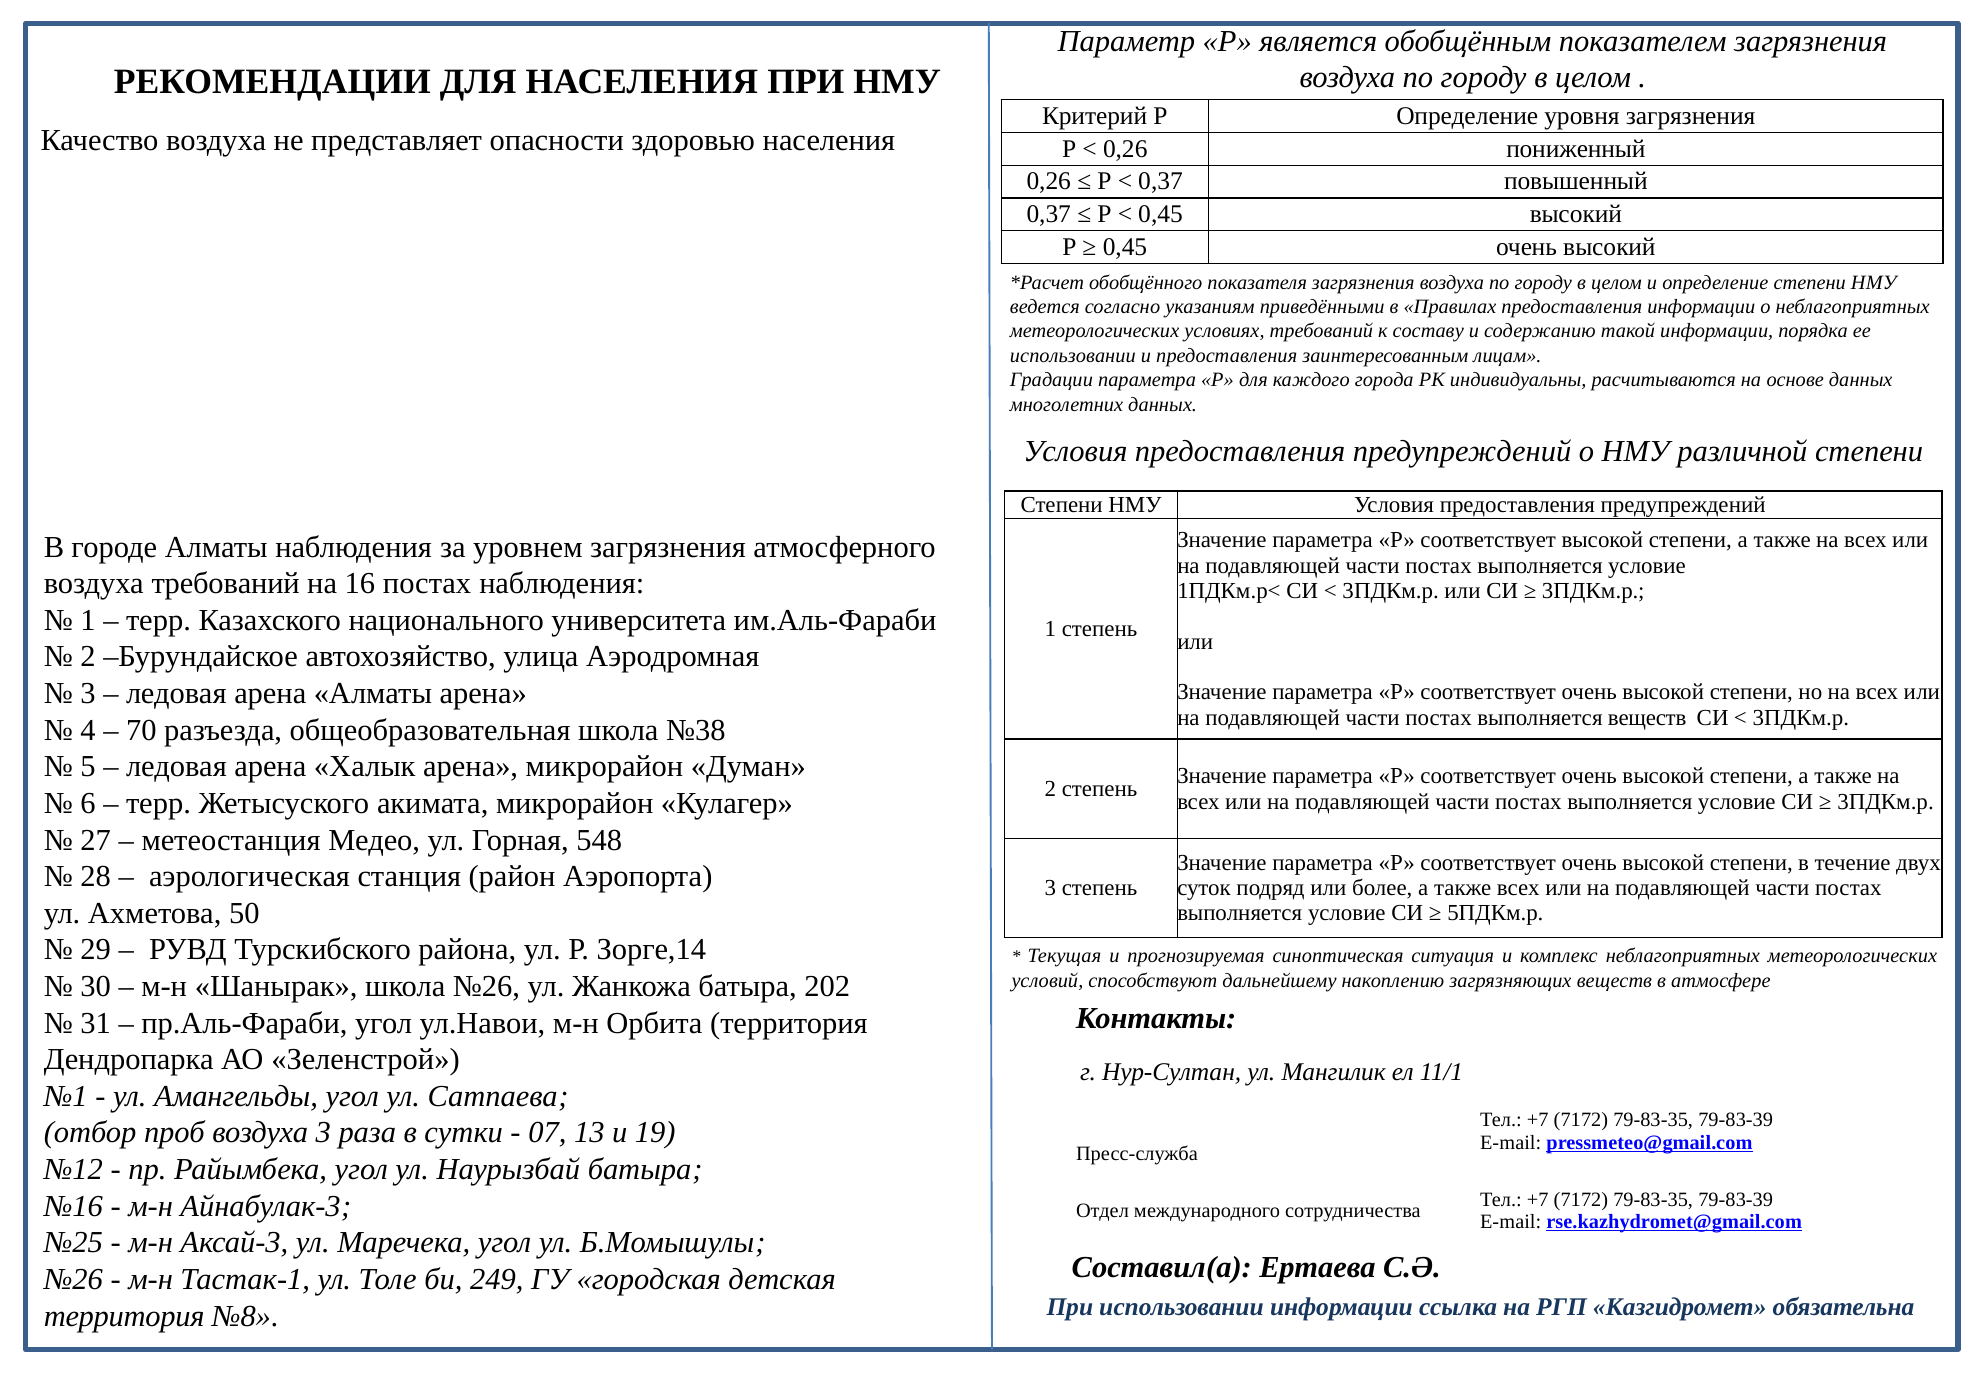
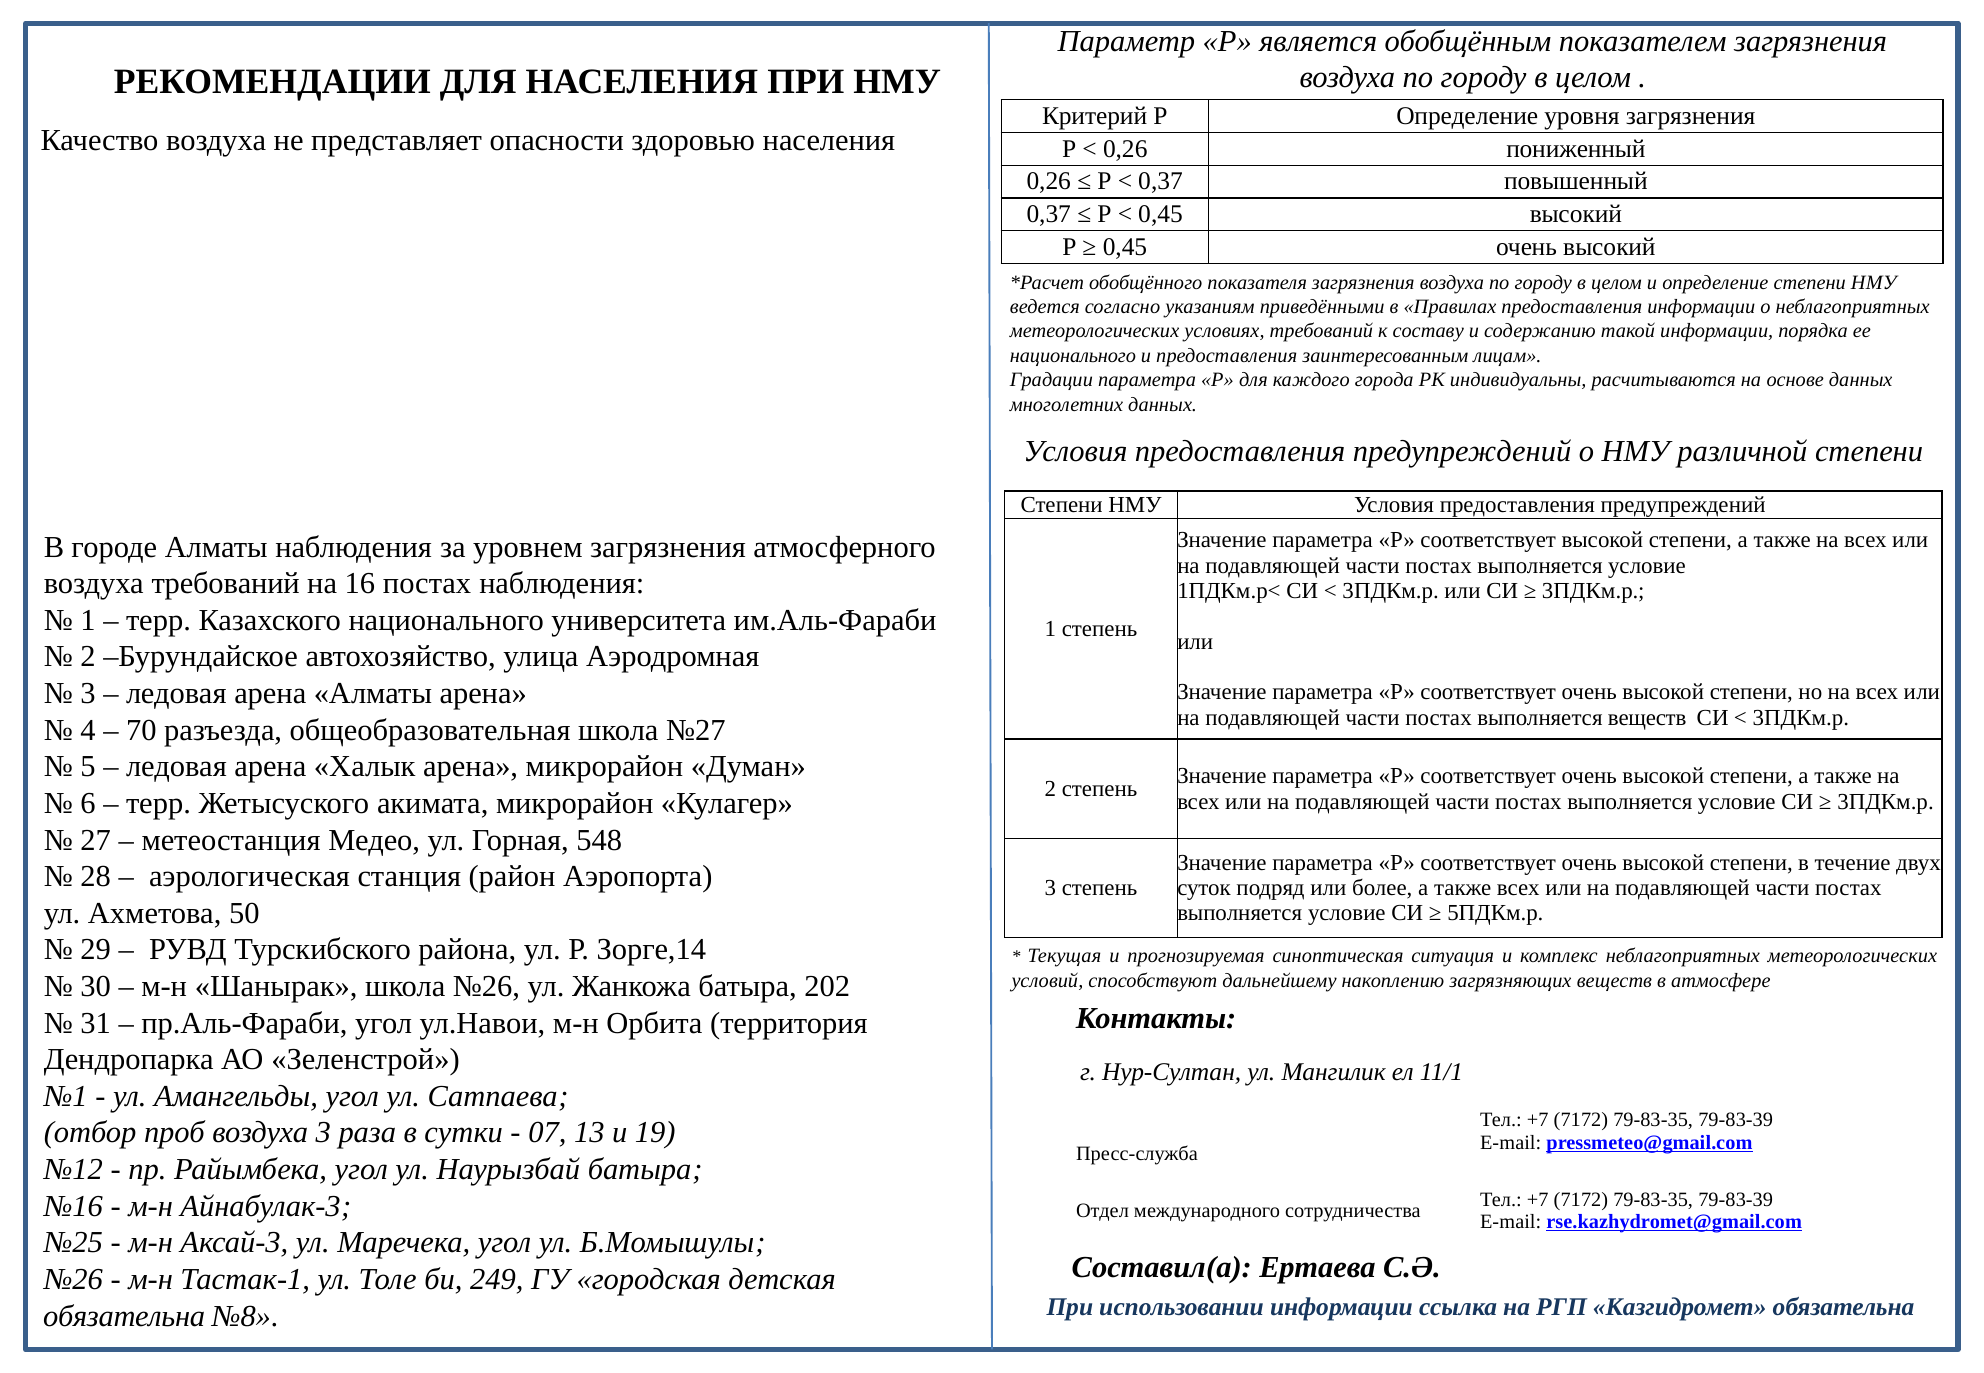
использовании: использовании -> национального (1073, 356)
№38: №38 -> №27 (696, 730)
территория: территория -> обязательна (124, 1316)
